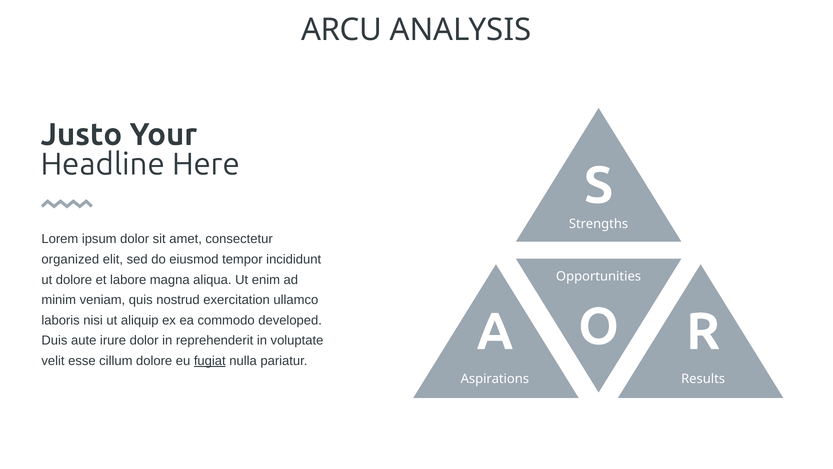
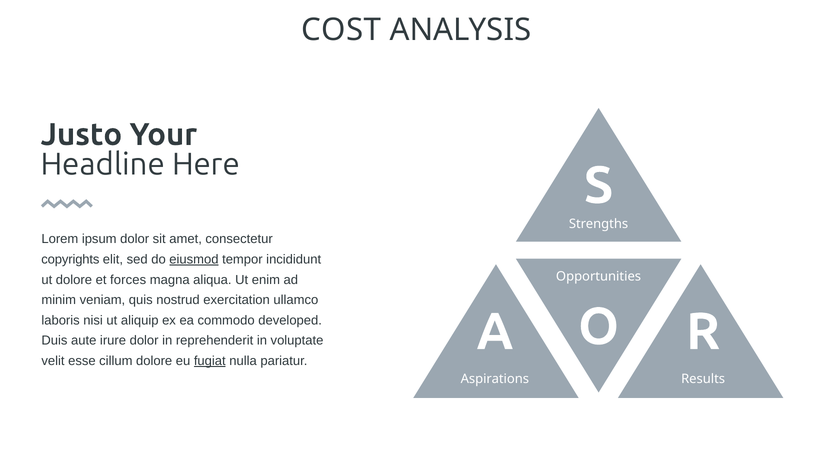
ARCU: ARCU -> COST (341, 30)
organized: organized -> copyrights (70, 259)
eiusmod underline: none -> present (194, 259)
labore: labore -> forces (128, 279)
